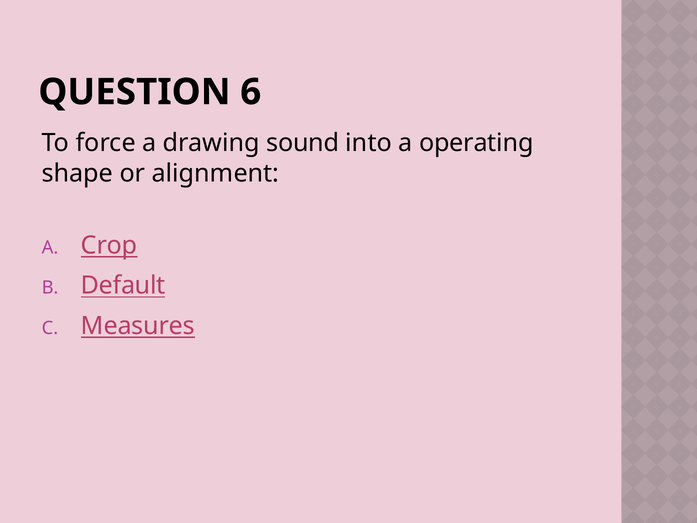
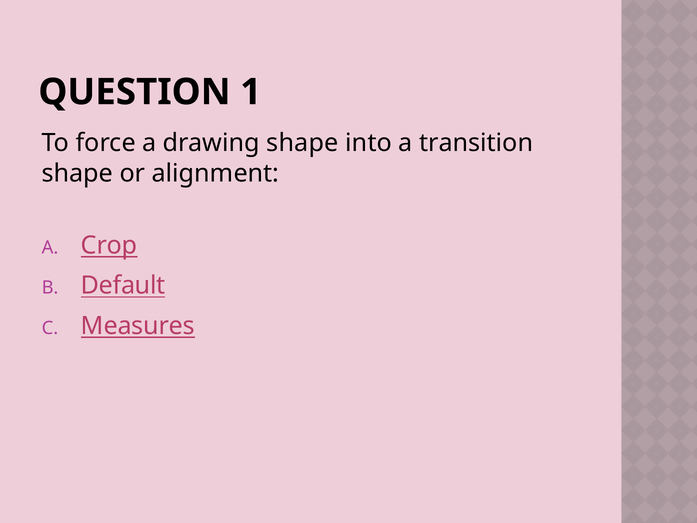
6: 6 -> 1 (251, 92)
drawing sound: sound -> shape (303, 143)
operating: operating -> transition (476, 143)
